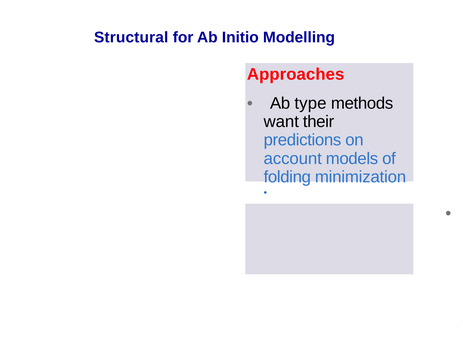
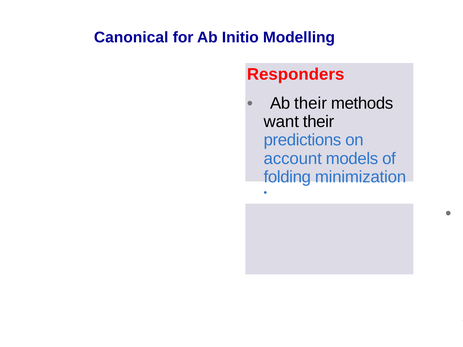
Structural: Structural -> Canonical (131, 37)
Approaches: Approaches -> Responders (296, 74)
Ab type: type -> their (311, 103)
